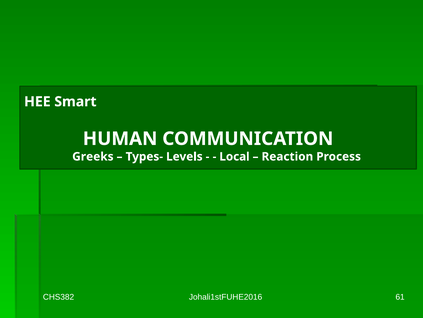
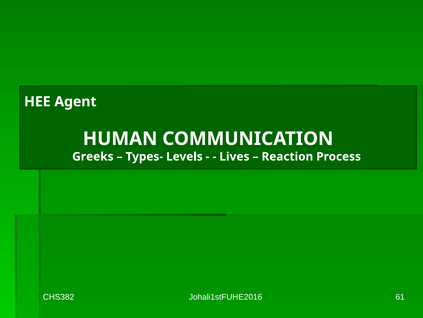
Smart: Smart -> Agent (75, 101)
Local: Local -> Lives (234, 156)
